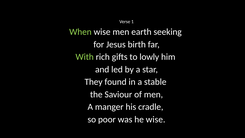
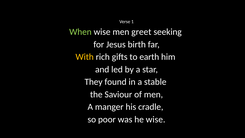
earth: earth -> greet (141, 32)
With colour: light green -> yellow (85, 57)
lowly: lowly -> earth (149, 57)
